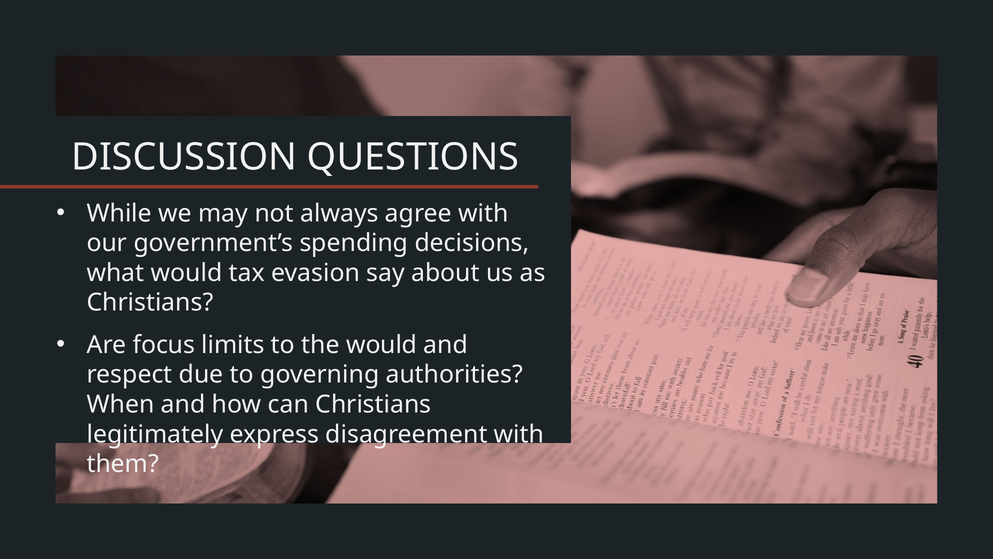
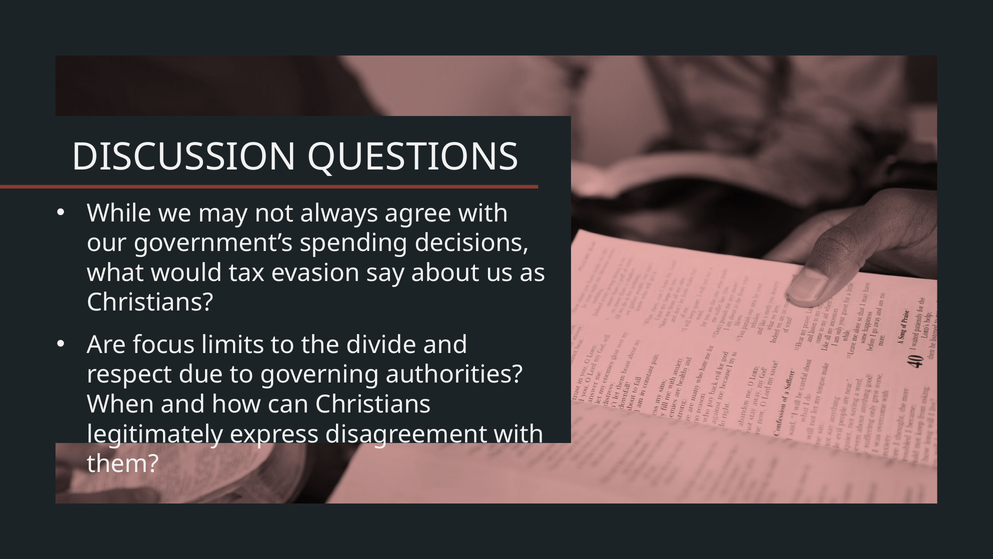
the would: would -> divide (381, 345)
